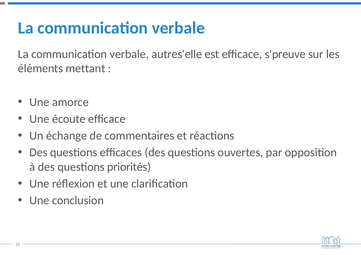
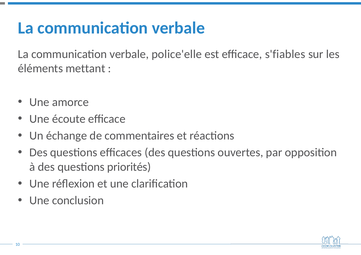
autres'elle: autres'elle -> police'elle (177, 54)
s'preuve: s'preuve -> s'fiables (285, 54)
